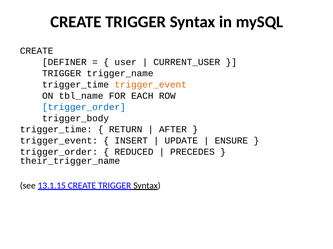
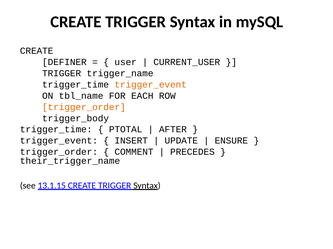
trigger_order colour: blue -> orange (84, 107)
RETURN: RETURN -> PTOTAL (126, 130)
REDUCED: REDUCED -> COMMENT (134, 152)
